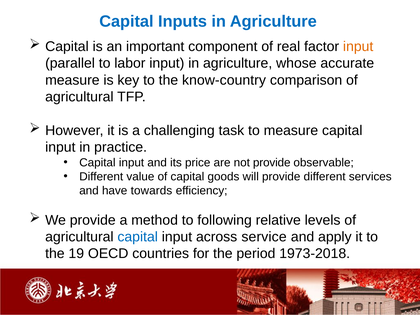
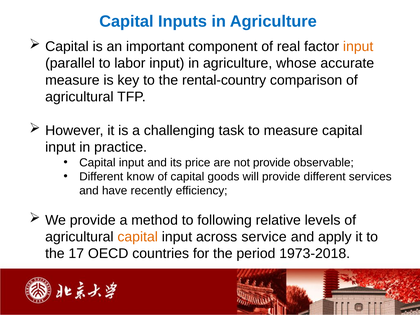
know-country: know-country -> rental-country (224, 80)
value: value -> know (140, 176)
towards: towards -> recently (151, 191)
capital colour: blue -> orange (138, 237)
19: 19 -> 17 (76, 254)
